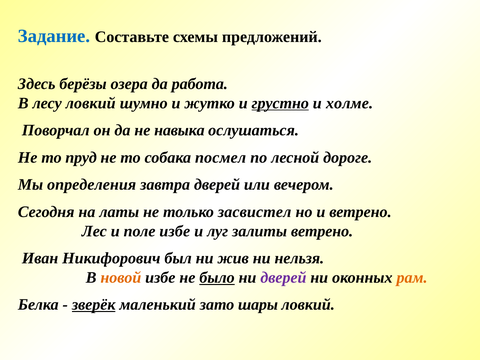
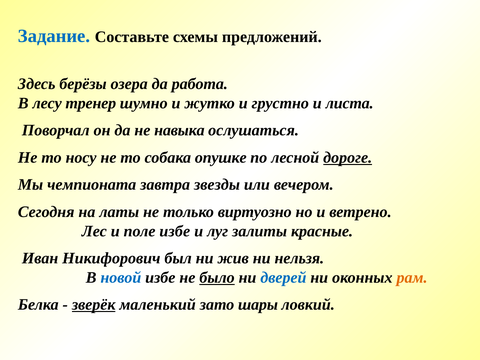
лесу ловкий: ловкий -> тренер (91, 103)
грустно underline: present -> none (280, 103)
холме: холме -> листа (350, 103)
пруд: пруд -> носу (81, 158)
посмел: посмел -> опушке (221, 158)
дороге underline: none -> present (348, 158)
определения: определения -> чемпионата (92, 185)
завтра дверей: дверей -> звезды (217, 185)
засвистел: засвистел -> виртуозно (255, 212)
залиты ветрено: ветрено -> красные (322, 231)
новой colour: orange -> blue (121, 278)
дверей colour: purple -> blue (283, 278)
